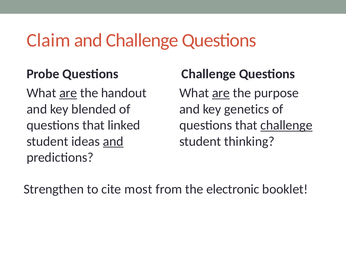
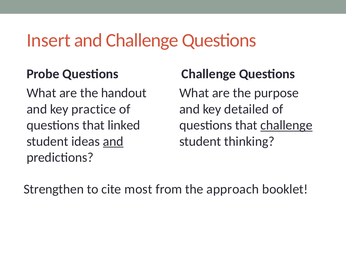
Claim: Claim -> Insert (49, 40)
are underline: present -> none (68, 93)
are underline: present -> none (221, 93)
genetics: genetics -> detailed (247, 109)
blended: blended -> practice (94, 109)
electronic: electronic -> approach (233, 189)
